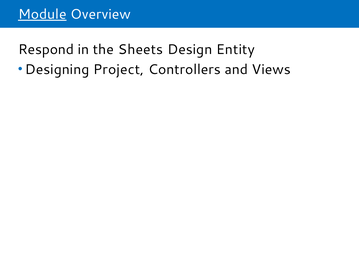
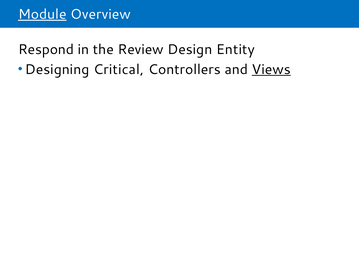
Sheets: Sheets -> Review (141, 49)
Project: Project -> Critical (119, 69)
Views underline: none -> present (271, 69)
